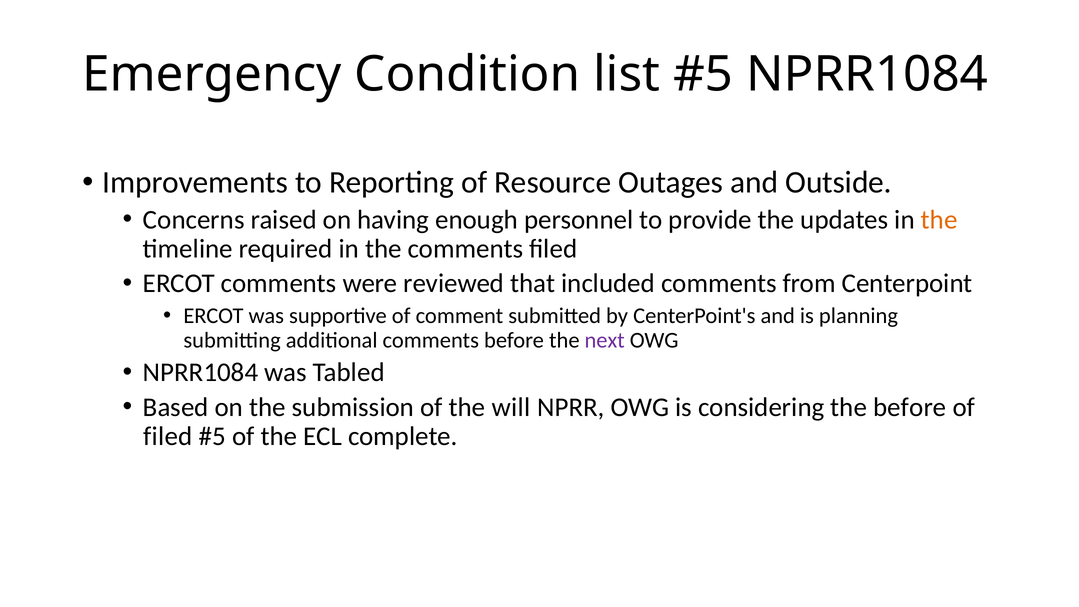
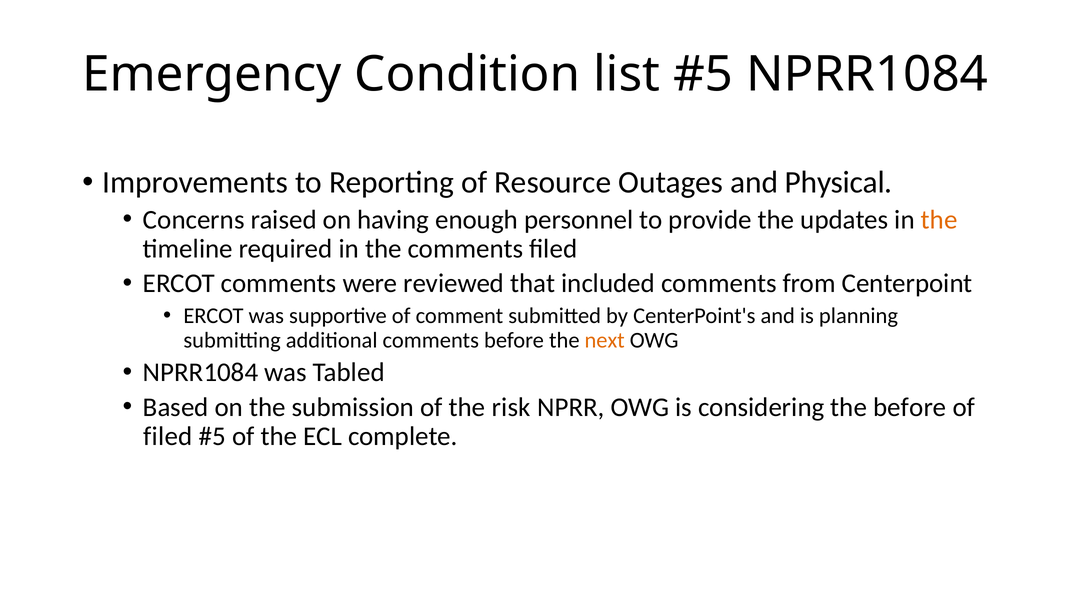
Outside: Outside -> Physical (839, 182)
next colour: purple -> orange (605, 340)
will: will -> risk (511, 407)
